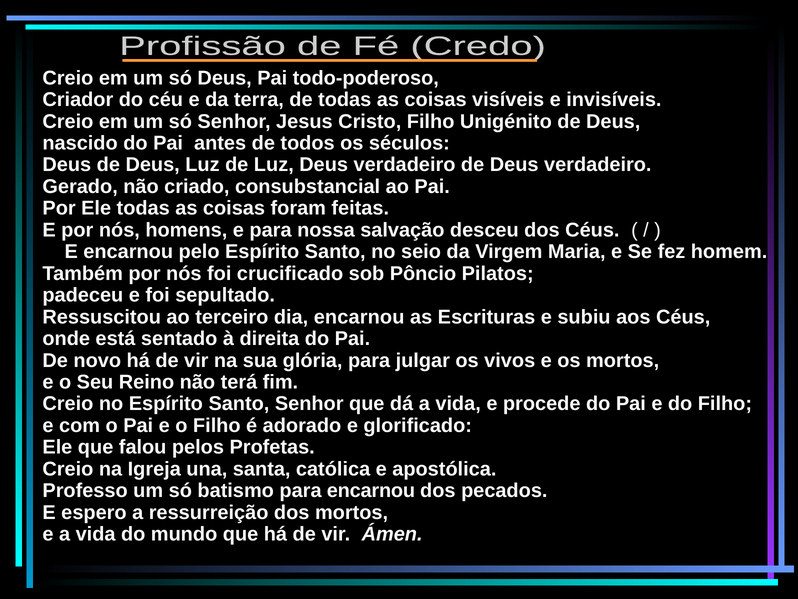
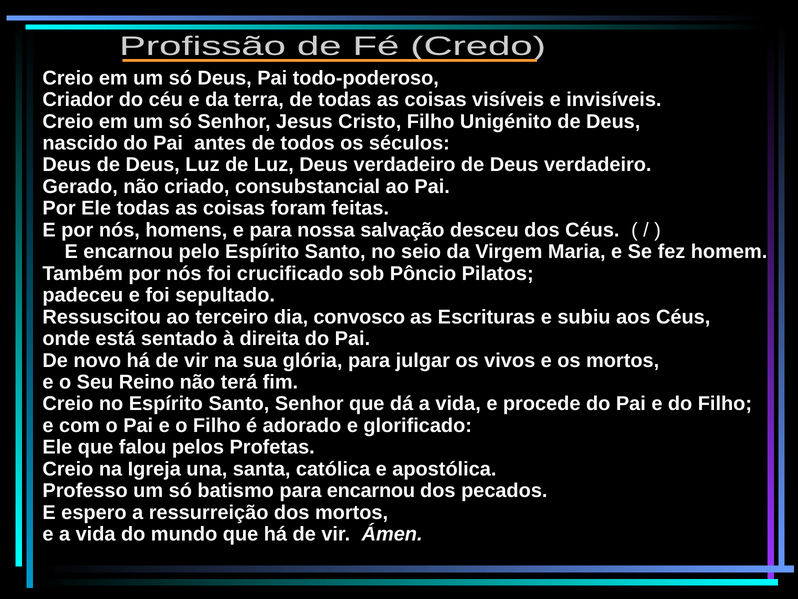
dia encarnou: encarnou -> convosco (359, 317)
